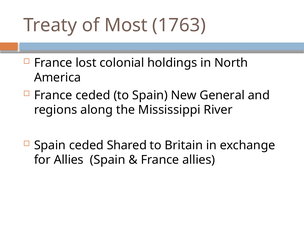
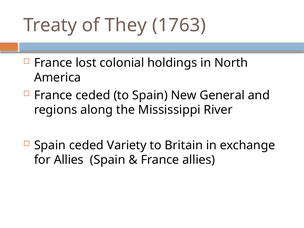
Most: Most -> They (126, 25)
Shared: Shared -> Variety (127, 145)
